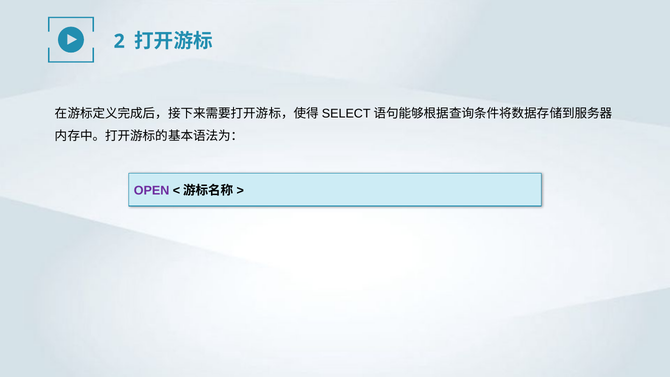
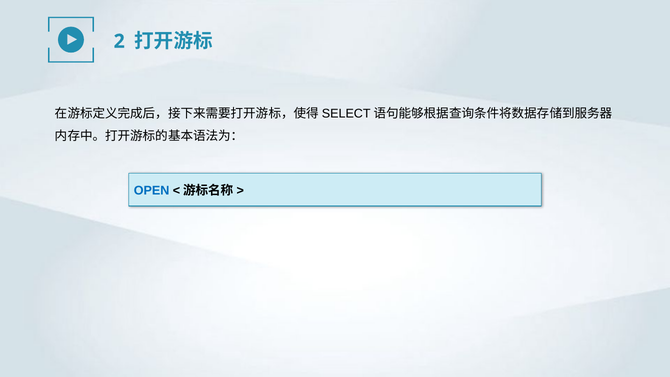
OPEN colour: purple -> blue (152, 191)
